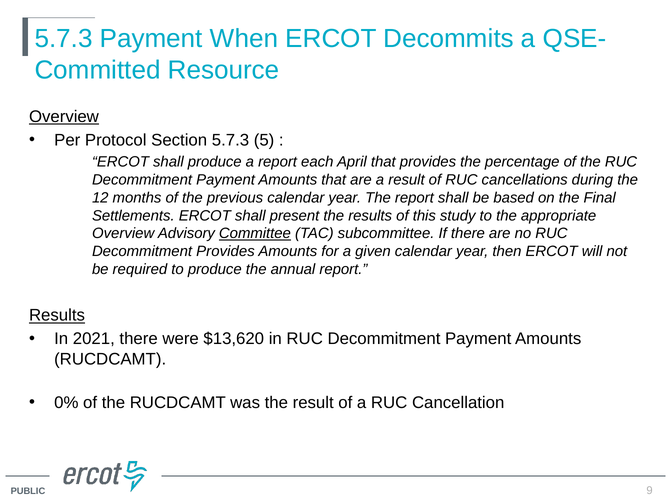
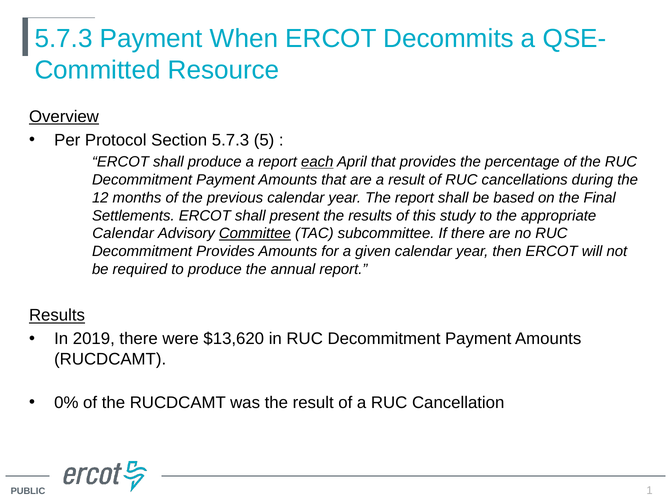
each underline: none -> present (317, 162)
Overview: Overview -> Calendar (123, 234)
2021: 2021 -> 2019 (94, 339)
9: 9 -> 1 (650, 491)
